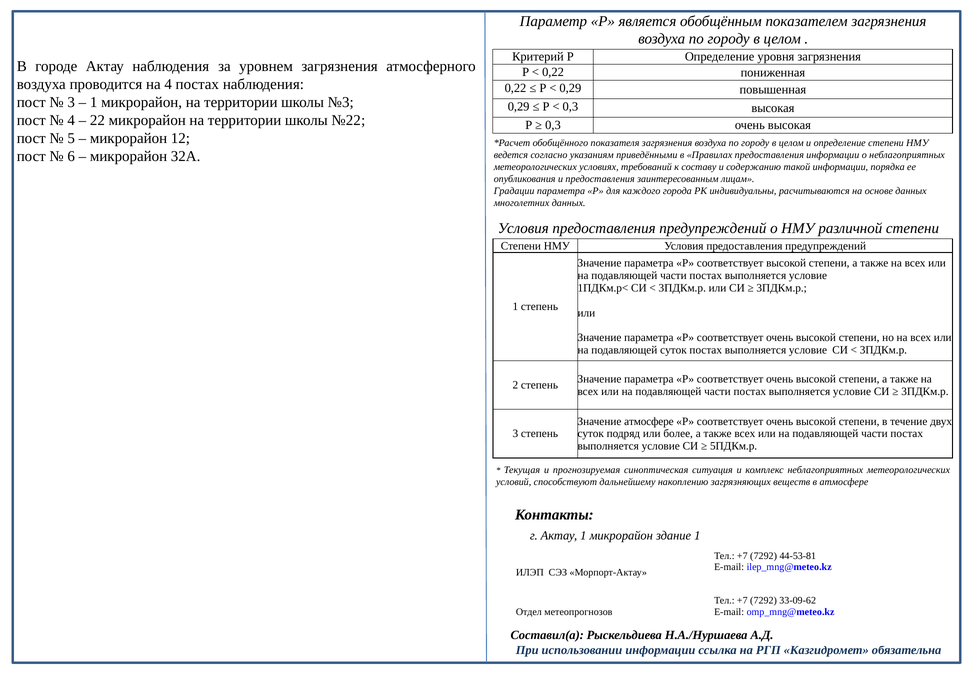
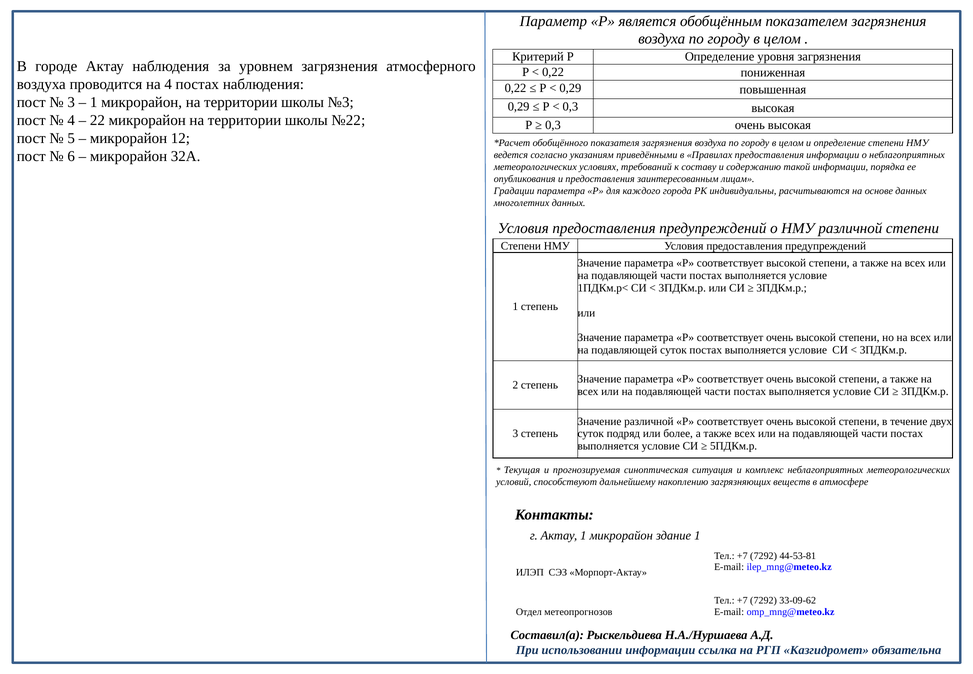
Значение атмосфере: атмосфере -> различной (649, 421)
